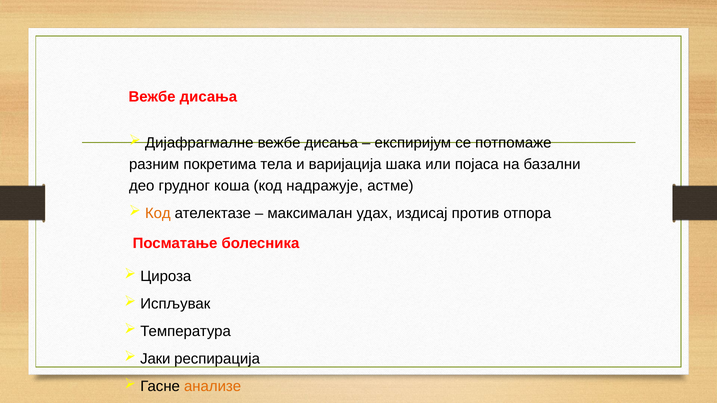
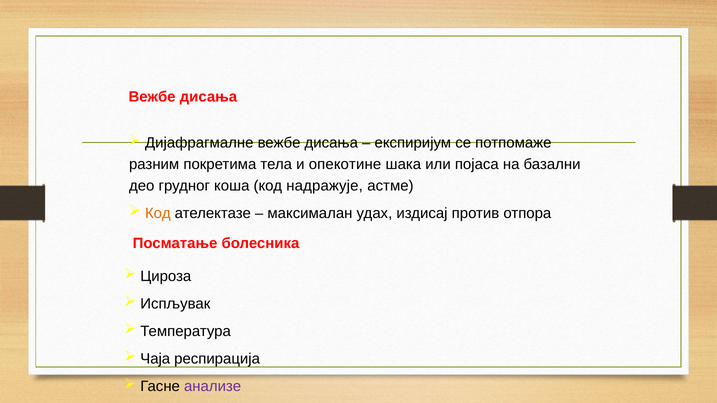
варијација: варијација -> опекотине (345, 164)
Јаки: Јаки -> Чаја (155, 359)
анализе colour: orange -> purple (213, 387)
